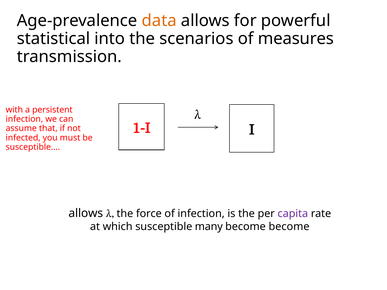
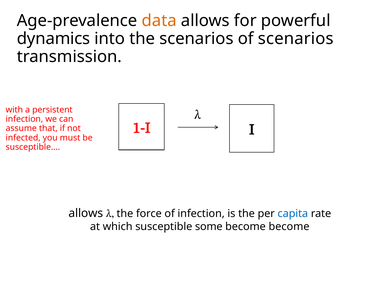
statistical: statistical -> dynamics (54, 39)
of measures: measures -> scenarios (296, 39)
capita colour: purple -> blue (293, 214)
many: many -> some (209, 227)
